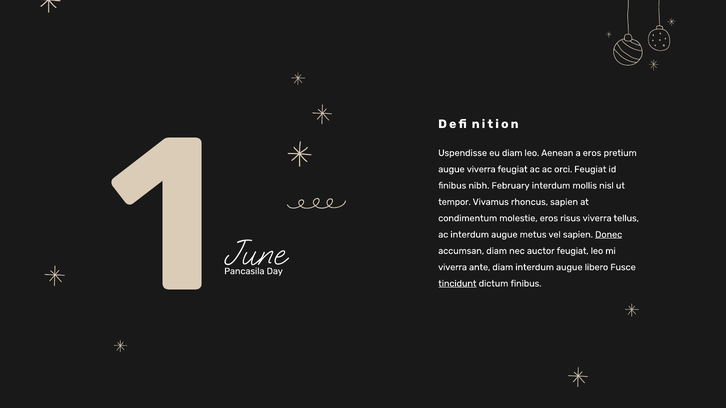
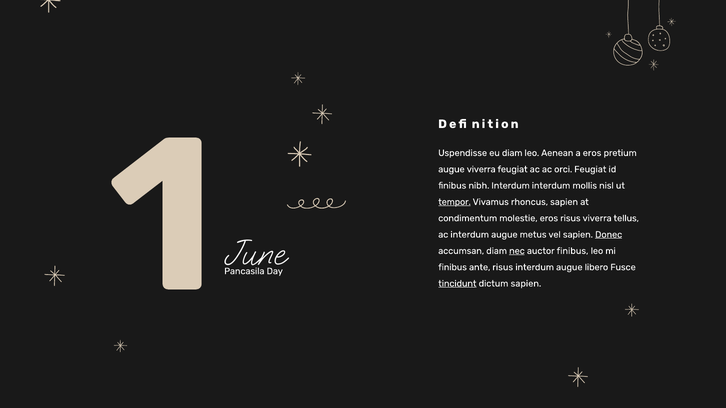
nibh February: February -> Interdum (511, 186)
tempor underline: none -> present (455, 202)
nec underline: none -> present (517, 251)
auctor feugiat: feugiat -> finibus (573, 251)
viverra: viverra -> finibus (453, 267)
ante diam: diam -> risus (503, 267)
dictum finibus: finibus -> sapien (526, 284)
